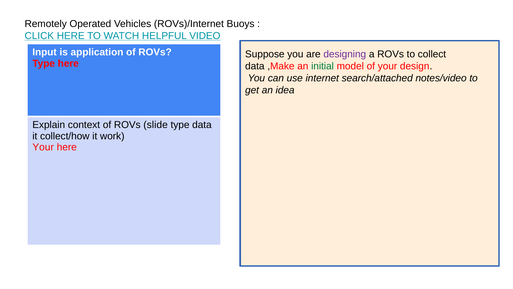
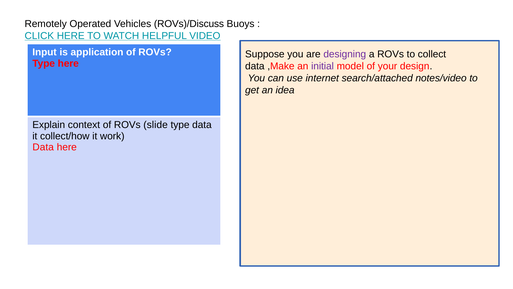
ROVs)/Internet: ROVs)/Internet -> ROVs)/Discuss (189, 24)
initial colour: green -> purple (323, 66)
Your: Your -> Data (43, 147)
